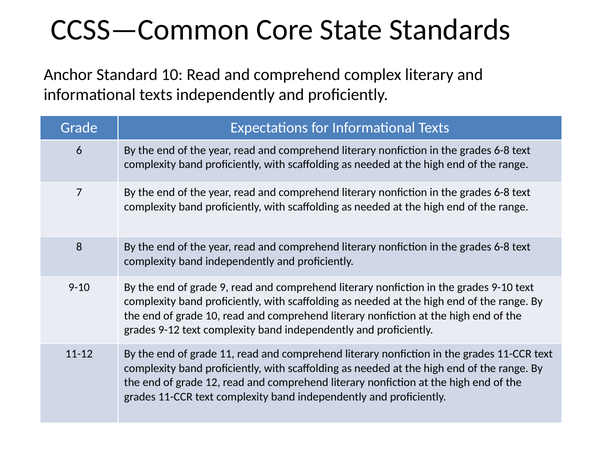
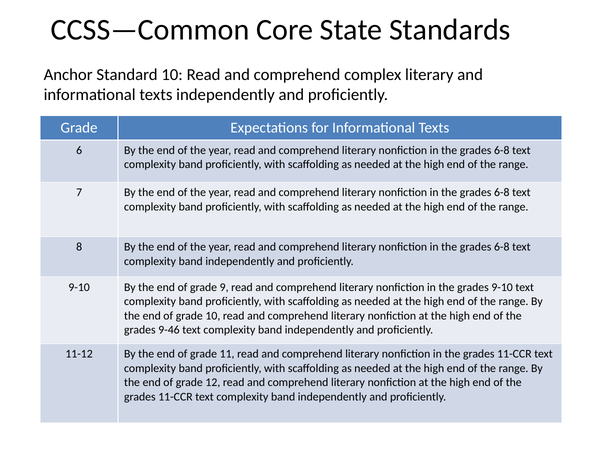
9-12: 9-12 -> 9-46 (169, 330)
